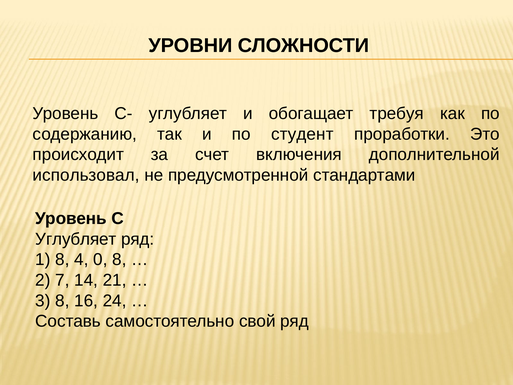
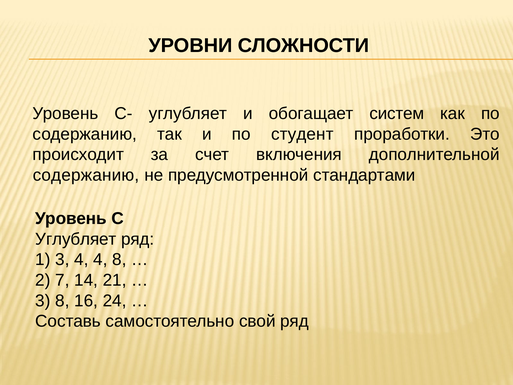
требуя: требуя -> систем (397, 113)
использовал: использовал -> содержанию (86, 175)
1 8: 8 -> 3 (62, 259)
4 0: 0 -> 4 (100, 259)
